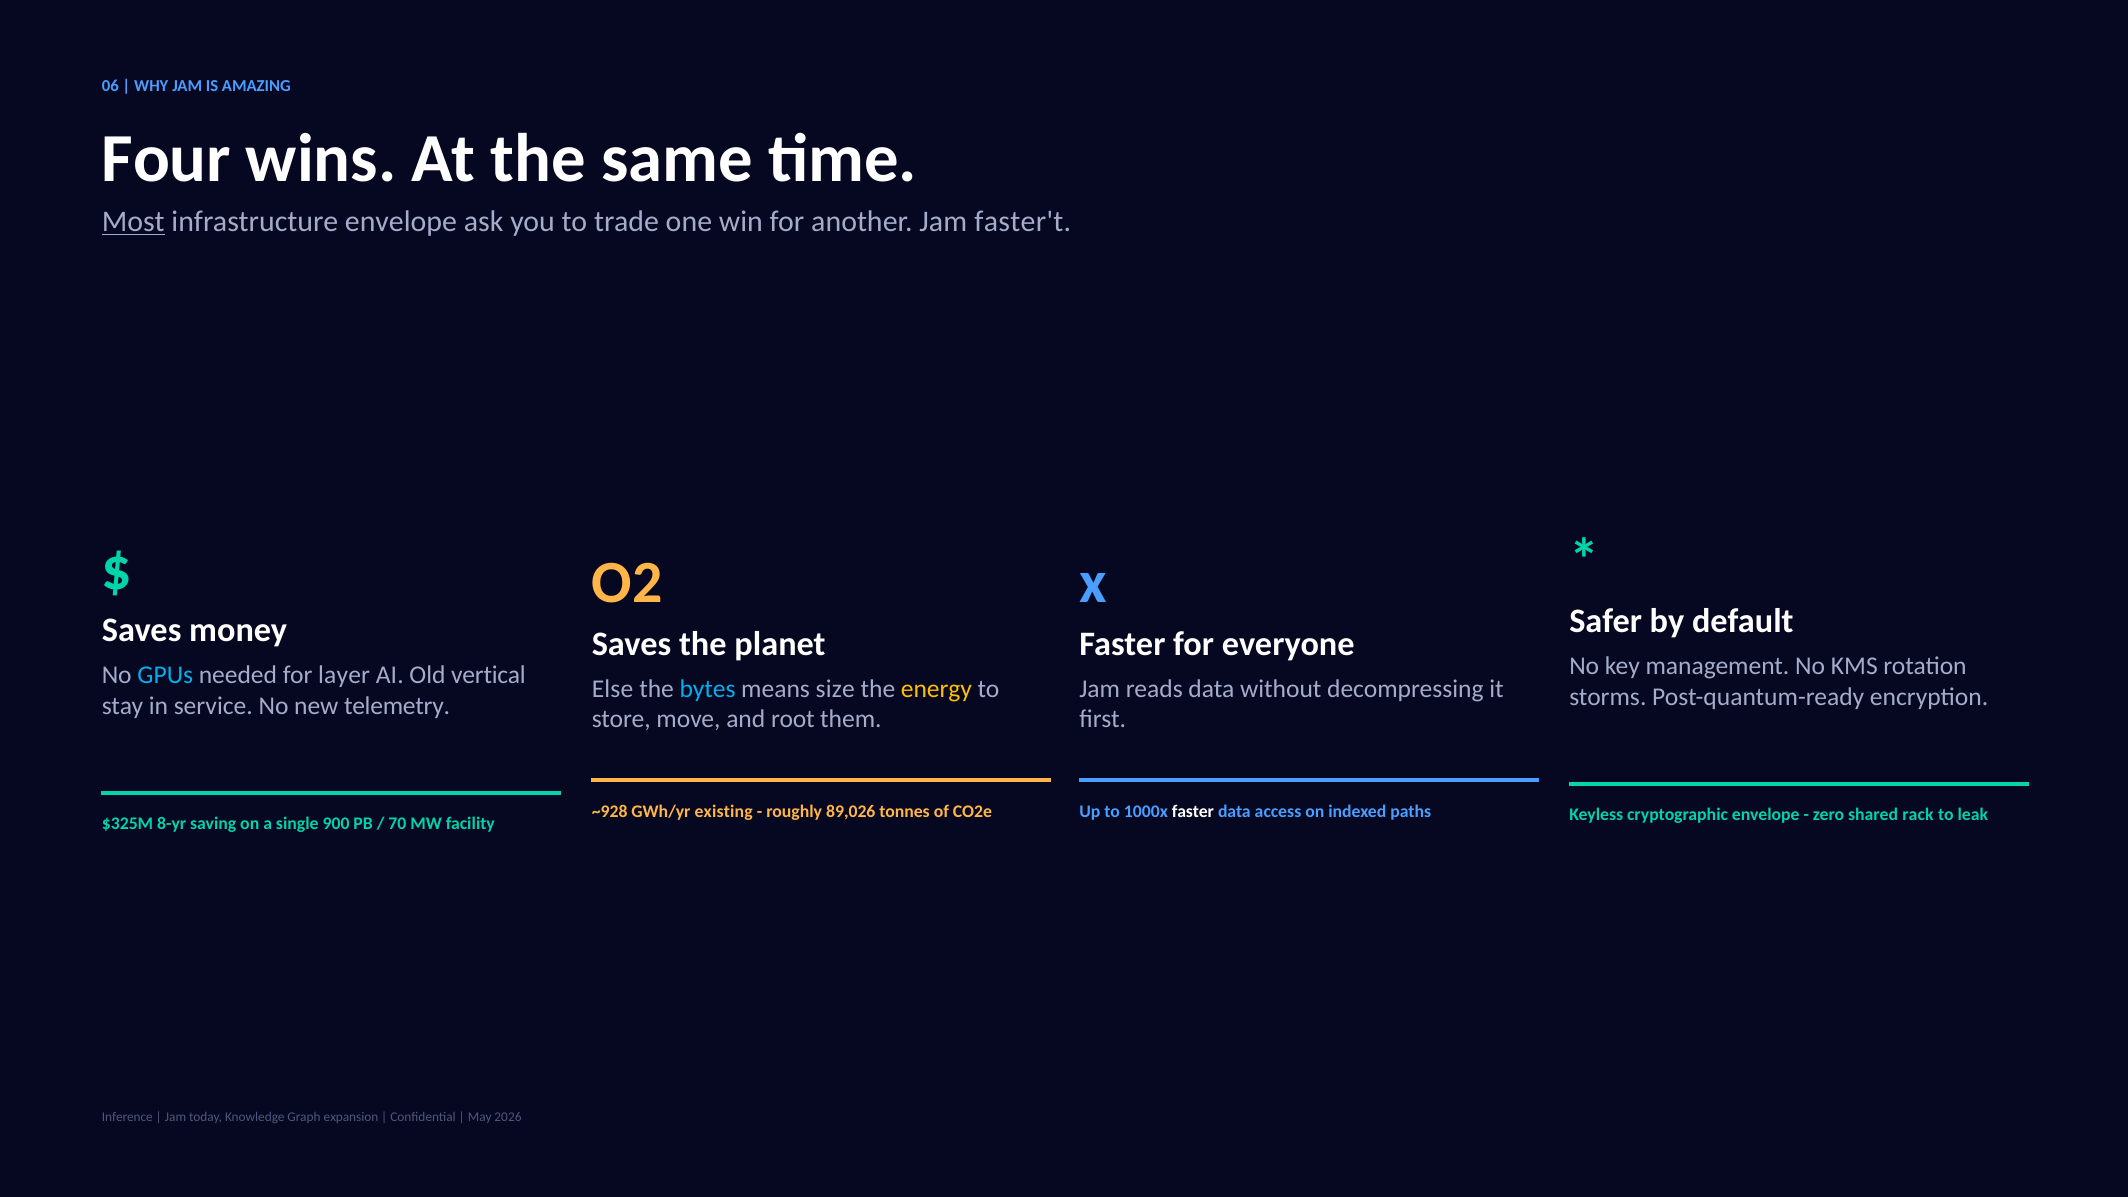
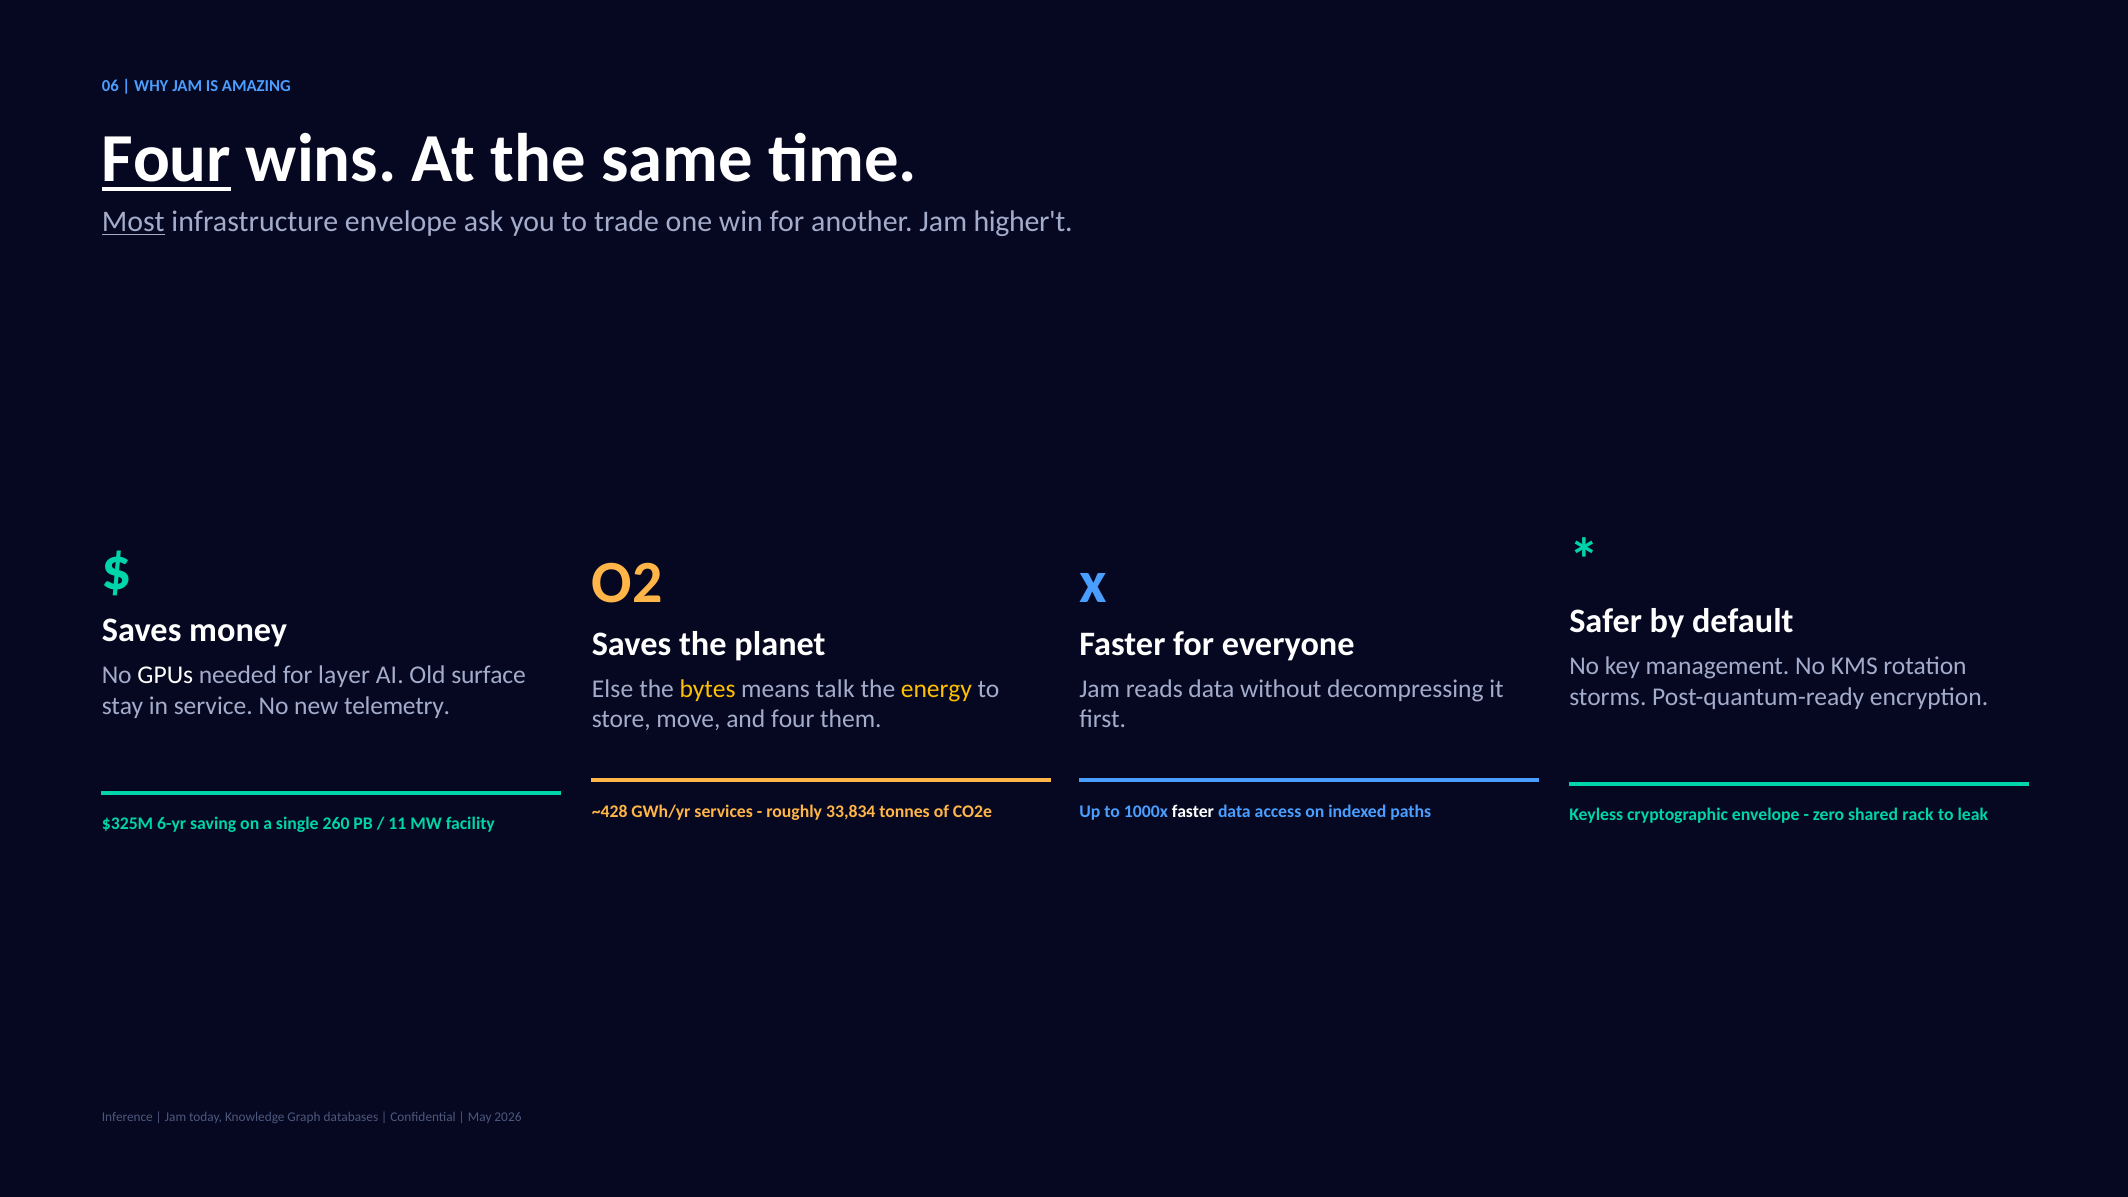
Four underline: none -> present (166, 159)
faster't: faster't -> higher't (1023, 222)
GPUs colour: light blue -> white (165, 675)
vertical: vertical -> surface (489, 675)
bytes colour: light blue -> yellow (708, 689)
size: size -> talk (835, 689)
and root: root -> four (793, 719)
~928: ~928 -> ~428 (610, 812)
existing: existing -> services (724, 812)
89,026: 89,026 -> 33,834 (851, 812)
8-yr: 8-yr -> 6-yr (172, 823)
900: 900 -> 260 (336, 823)
70: 70 -> 11 (397, 823)
expansion: expansion -> databases (351, 1117)
